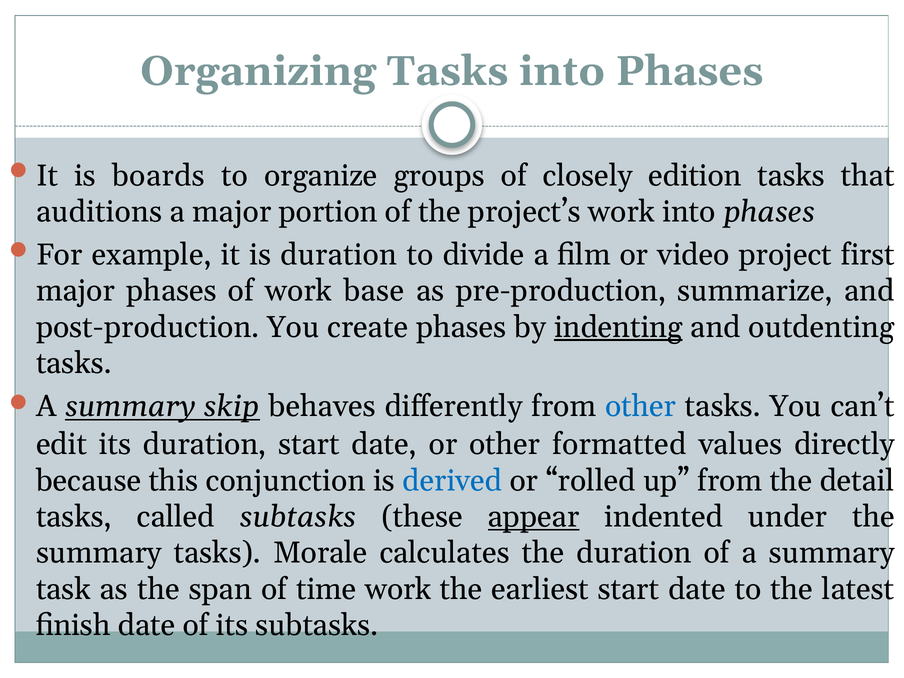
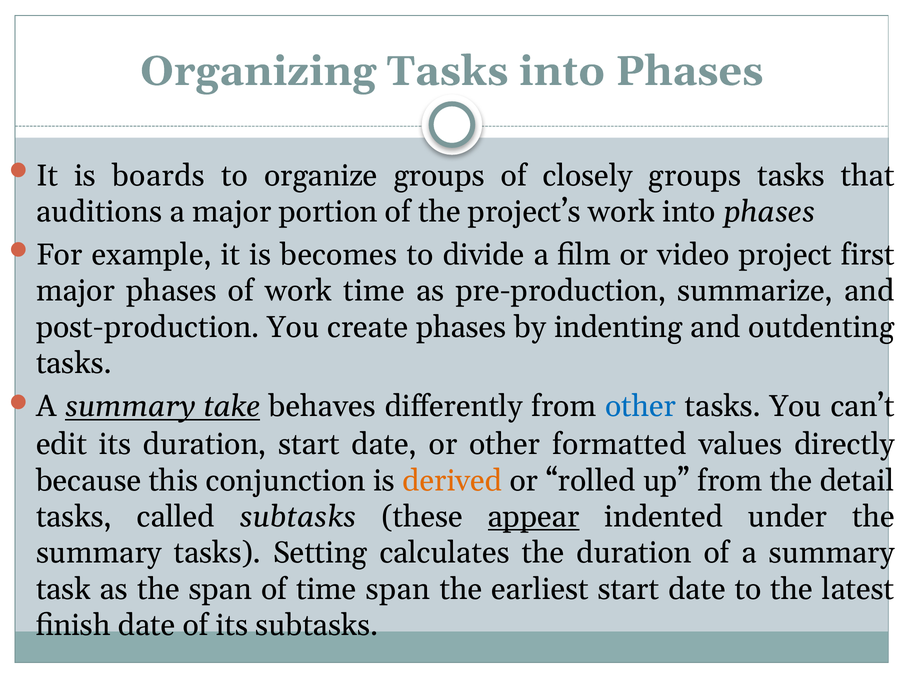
closely edition: edition -> groups (695, 176)
is duration: duration -> becomes (339, 255)
work base: base -> time (374, 291)
indenting underline: present -> none (618, 327)
skip: skip -> take (232, 406)
derived colour: blue -> orange (452, 481)
Morale: Morale -> Setting (320, 553)
time work: work -> span (398, 589)
